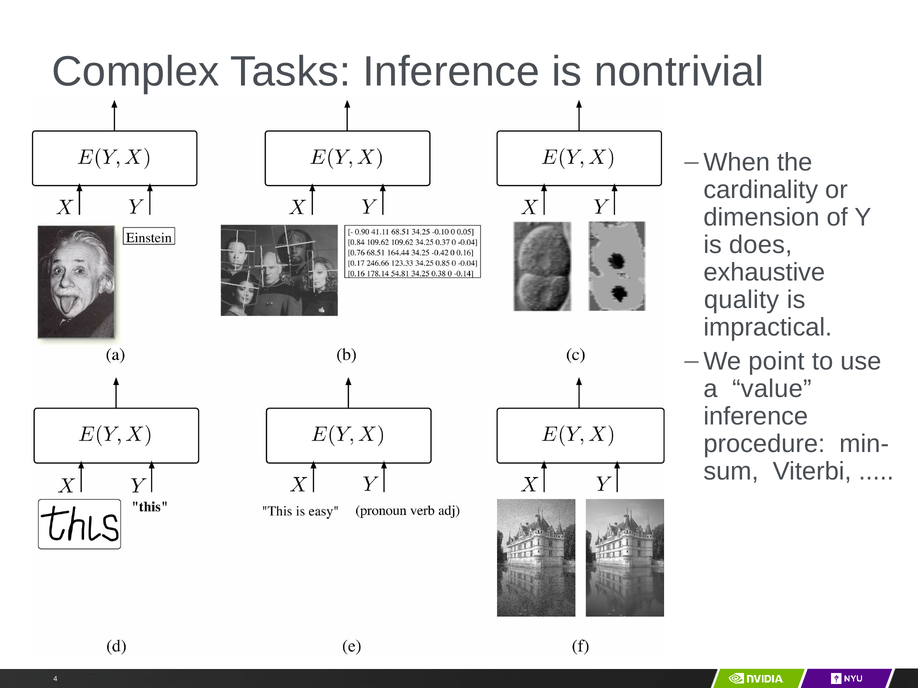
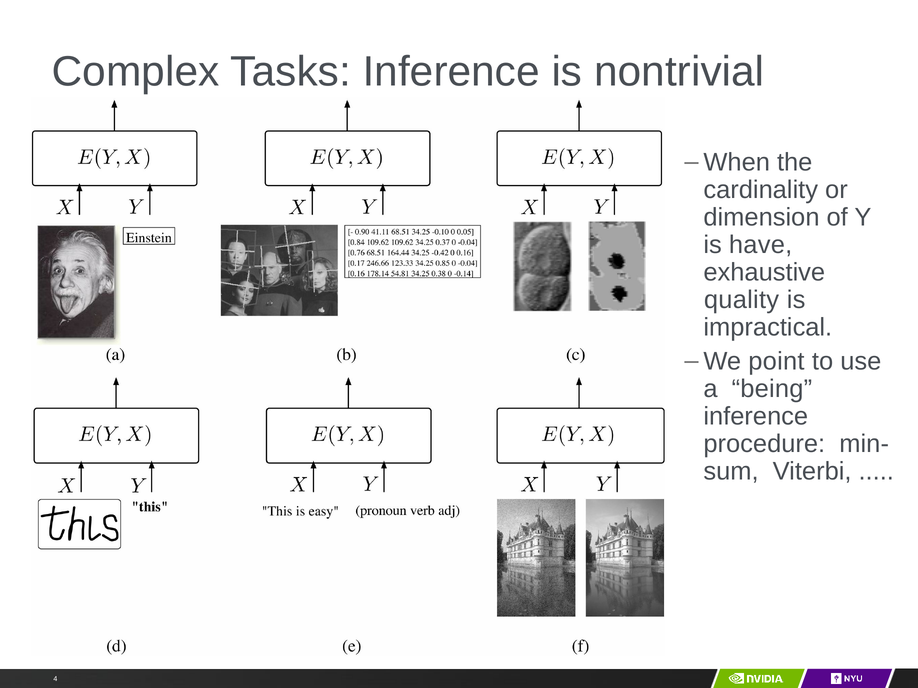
does: does -> have (761, 245)
value: value -> being (772, 389)
